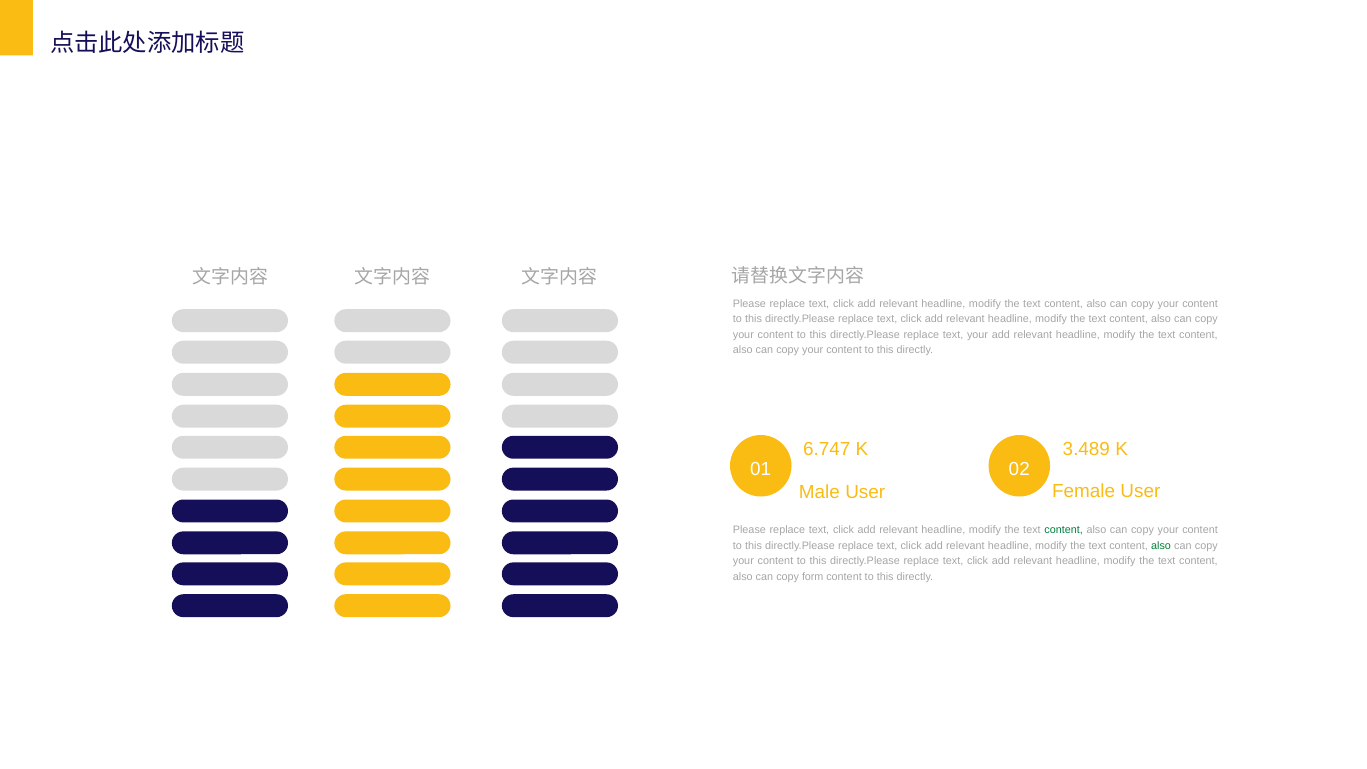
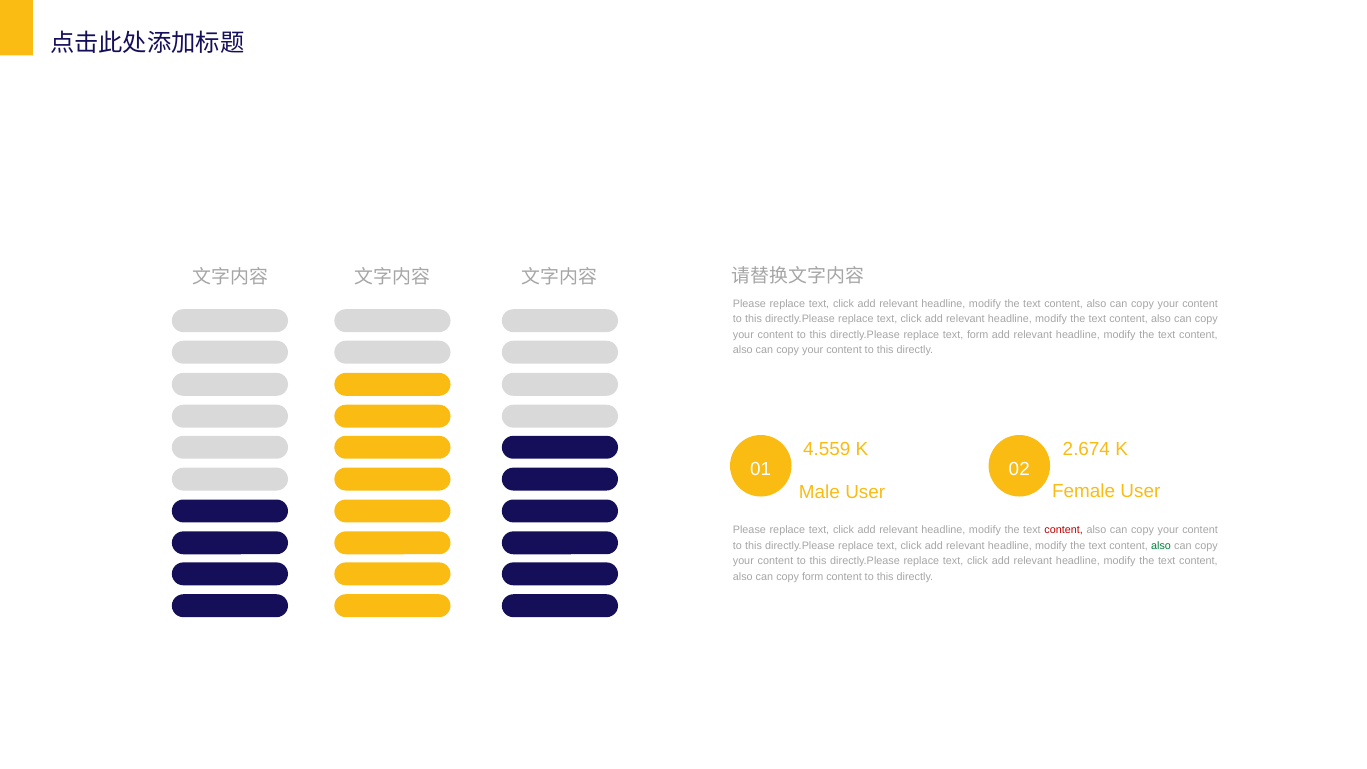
text your: your -> form (978, 335)
6.747: 6.747 -> 4.559 (827, 449)
3.489: 3.489 -> 2.674 (1086, 449)
content colour: green -> red (1064, 530)
